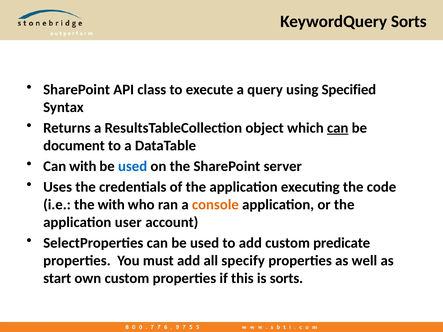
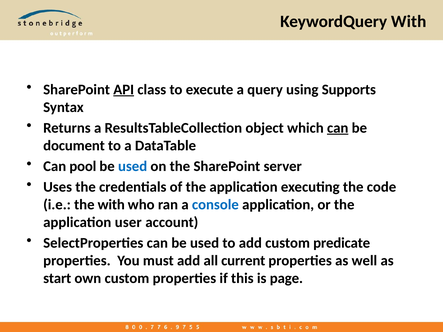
KeywordQuery Sorts: Sorts -> With (409, 22)
API underline: none -> present (124, 90)
Specified: Specified -> Supports (349, 90)
Can with: with -> pool (83, 166)
console colour: orange -> blue (215, 205)
specify: specify -> current (243, 261)
is sorts: sorts -> page (286, 279)
